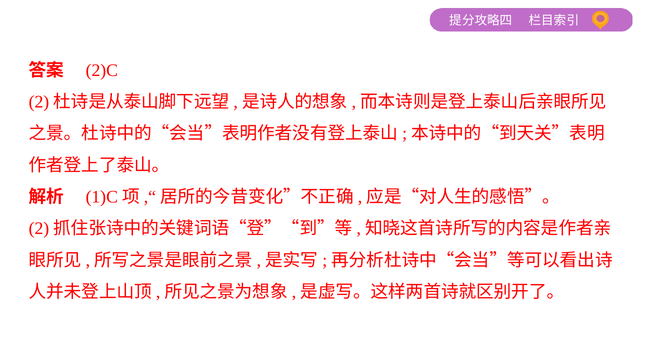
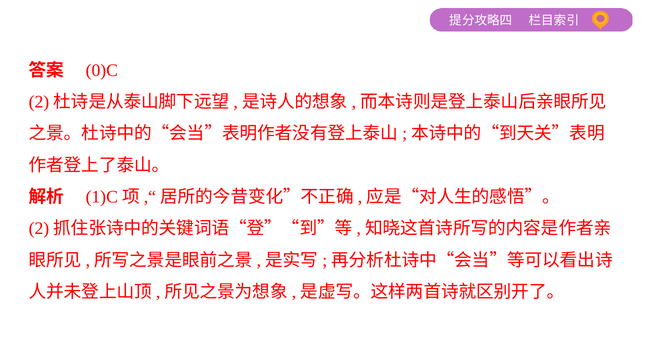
2)C: 2)C -> 0)C (102, 70)
